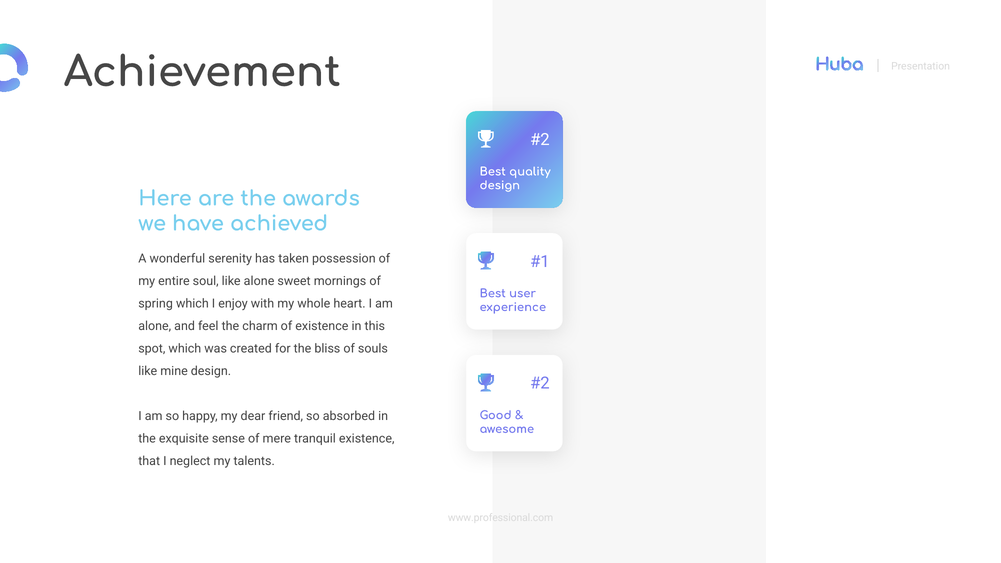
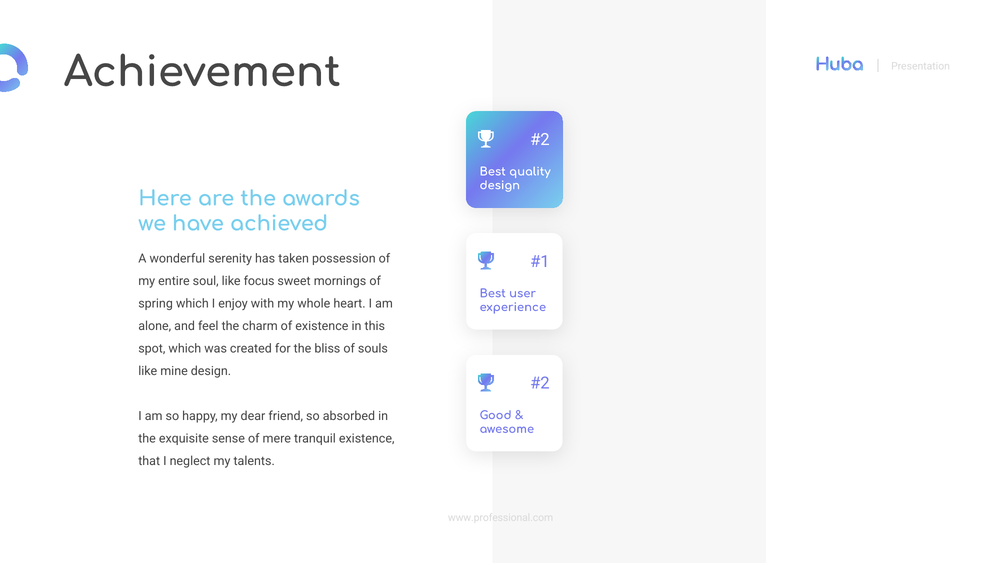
like alone: alone -> focus (259, 281)
